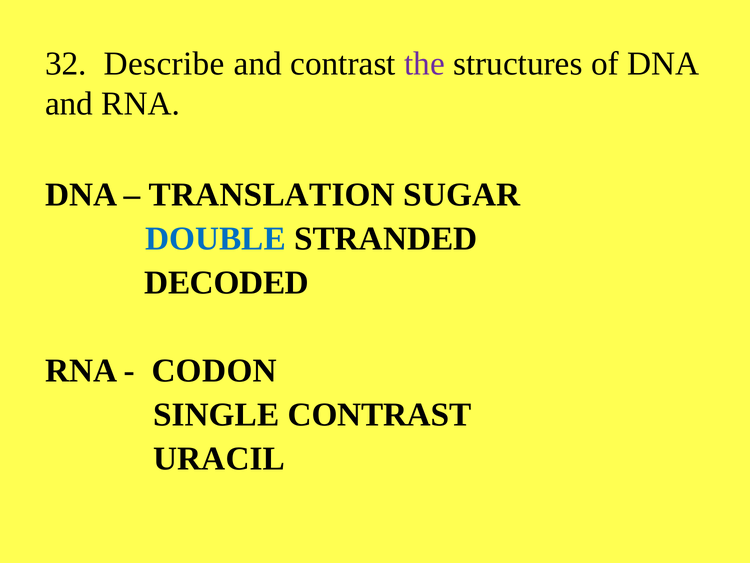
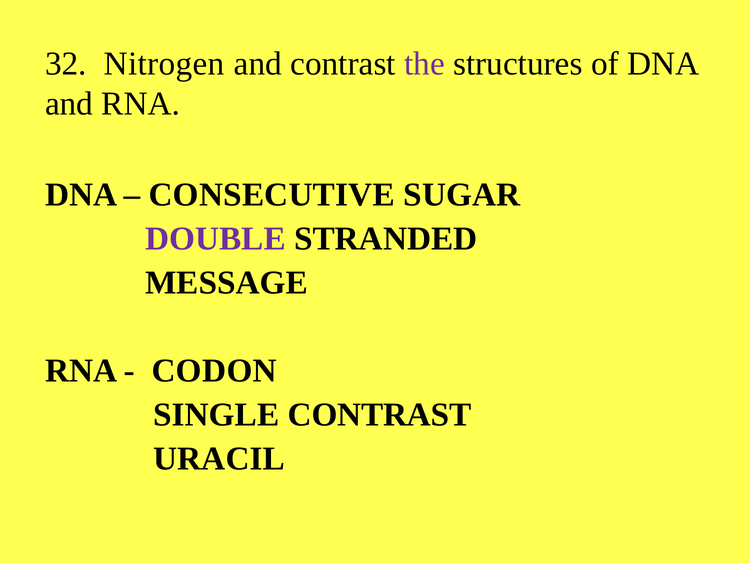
Describe: Describe -> Nitrogen (164, 64)
TRANSLATION: TRANSLATION -> CONSECUTIVE (272, 194)
DOUBLE colour: blue -> purple (215, 238)
DECODED: DECODED -> MESSAGE (226, 282)
